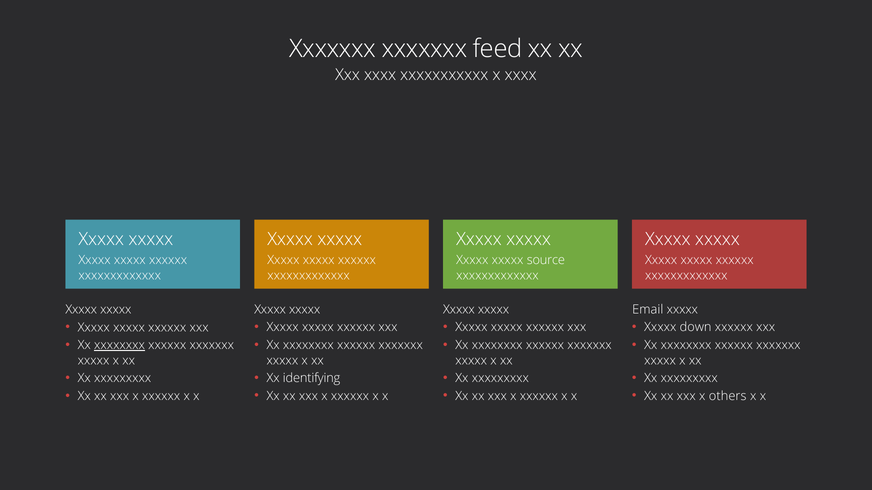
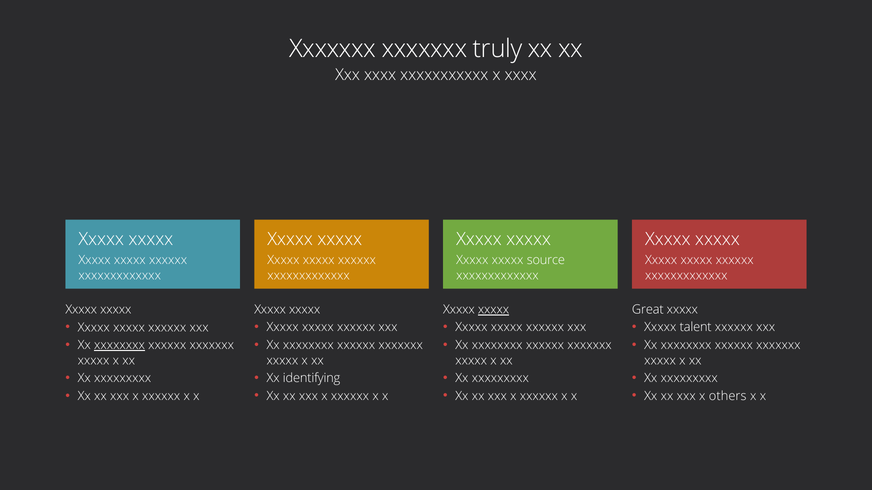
feed: feed -> truly (498, 49)
xxxxx underline: none -> present (494, 310)
Email: Email -> Great (648, 310)
down: down -> talent (696, 328)
